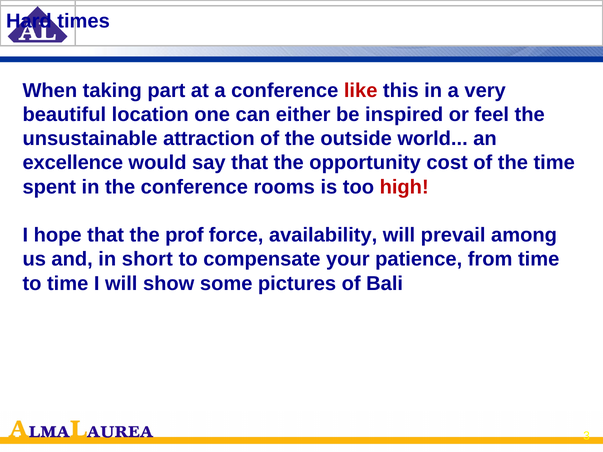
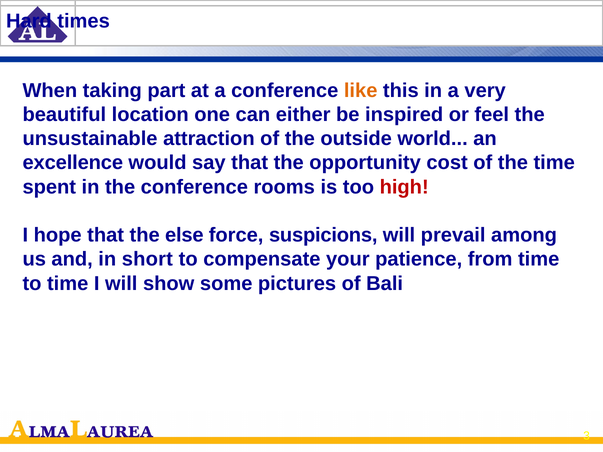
like colour: red -> orange (361, 91)
prof: prof -> else (184, 235)
availability: availability -> suspicions (323, 235)
